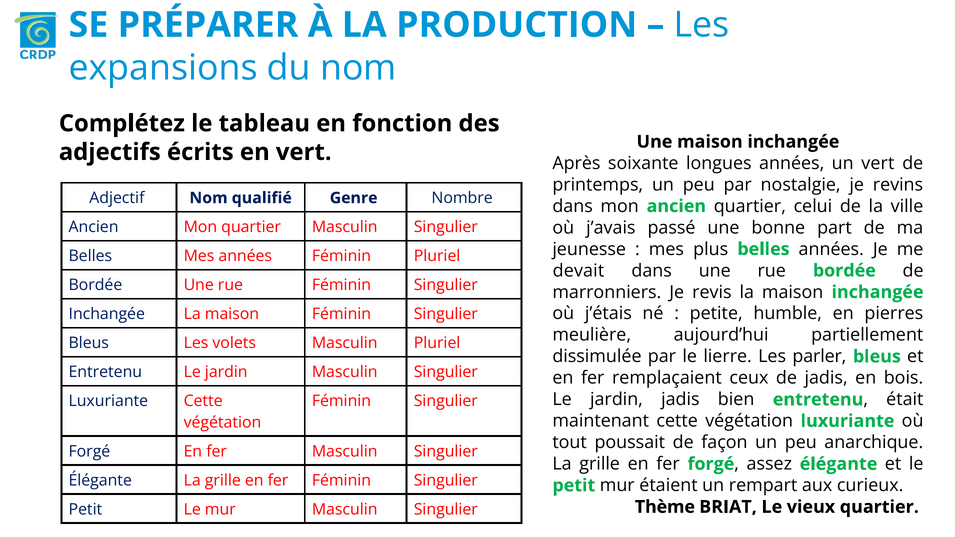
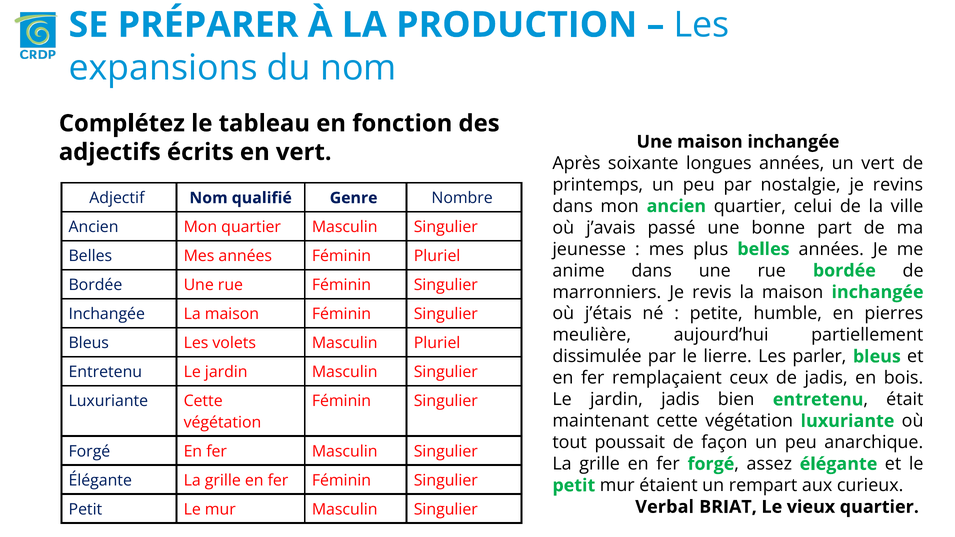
devait: devait -> anime (579, 271)
Thème: Thème -> Verbal (665, 507)
